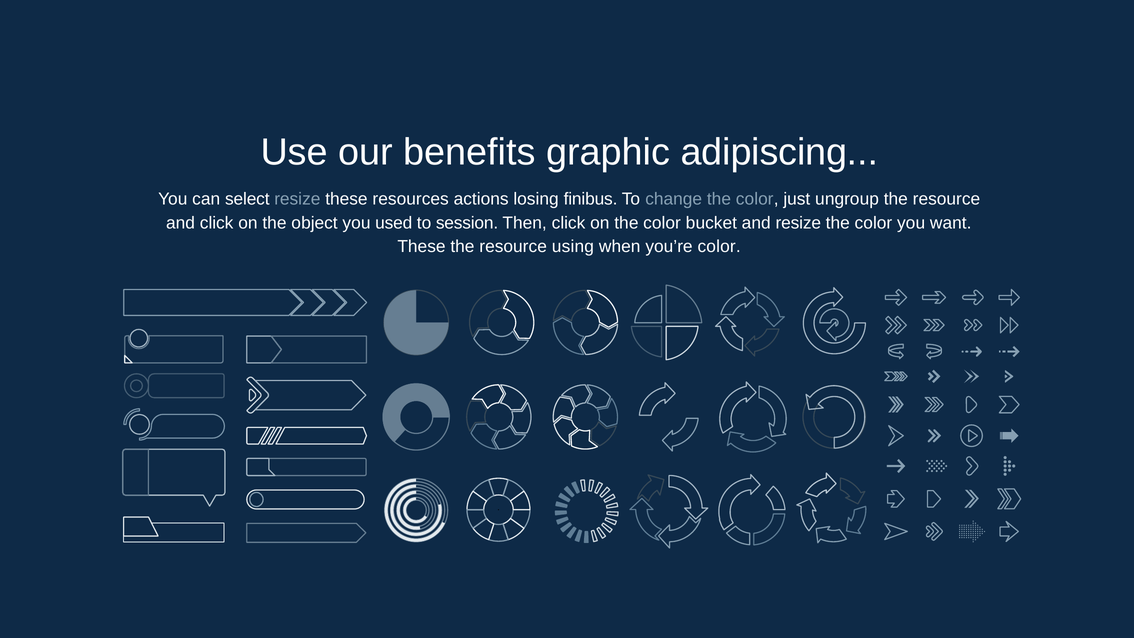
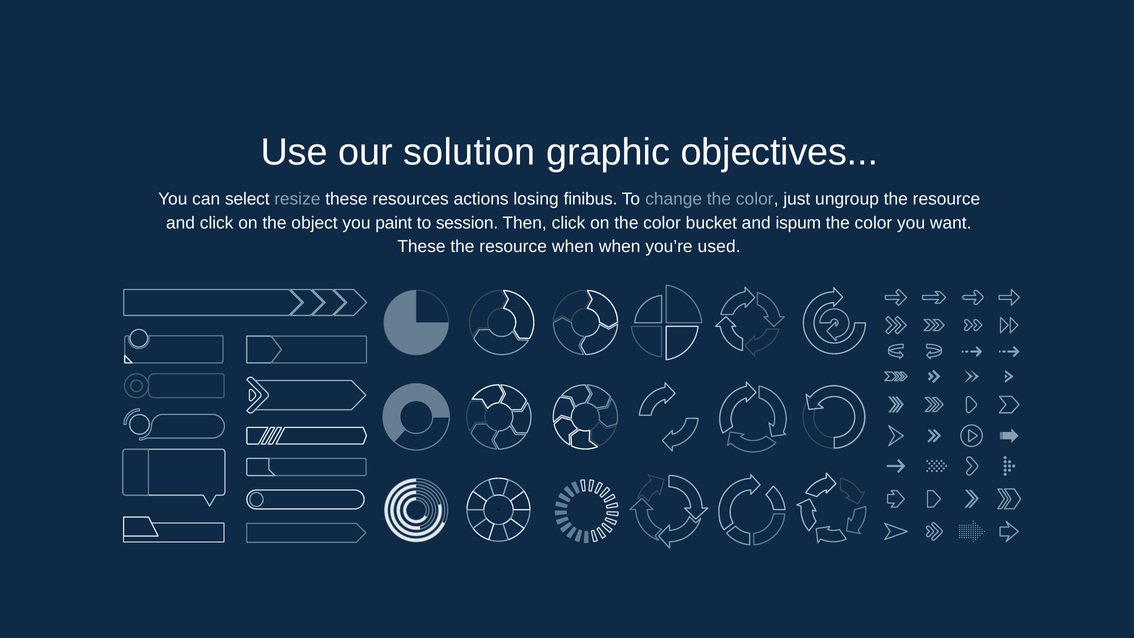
benefits: benefits -> solution (469, 152)
adipiscing: adipiscing -> objectives (779, 152)
used: used -> paint (394, 223)
and resize: resize -> ispum (798, 223)
resource using: using -> when (573, 247)
you’re color: color -> used (719, 247)
